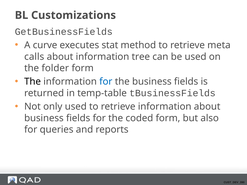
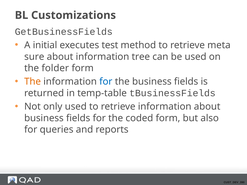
curve: curve -> initial (45, 45)
stat: stat -> test (110, 45)
calls: calls -> sure (34, 57)
The colour: black -> orange (33, 82)
